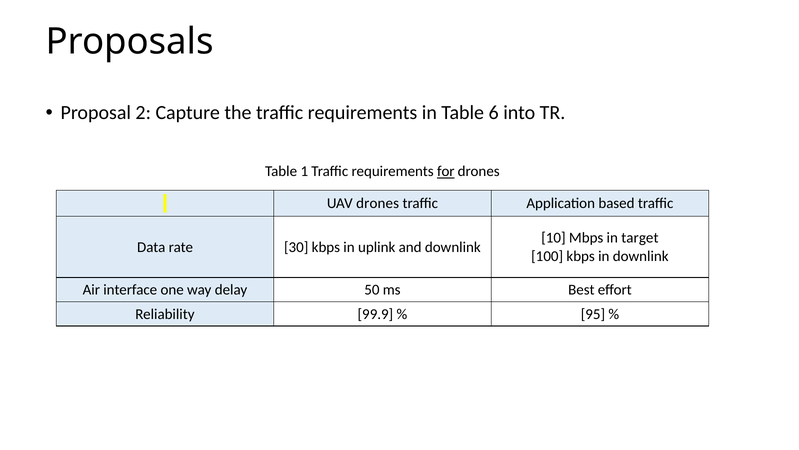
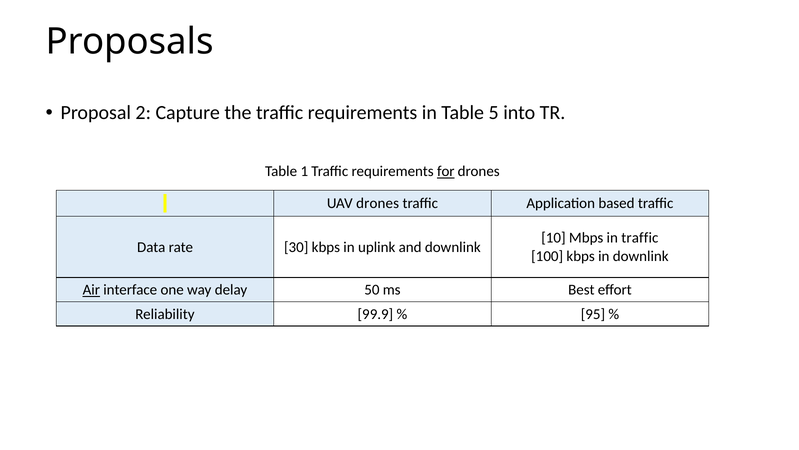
6: 6 -> 5 (494, 113)
in target: target -> traffic (640, 238)
Air underline: none -> present (91, 290)
